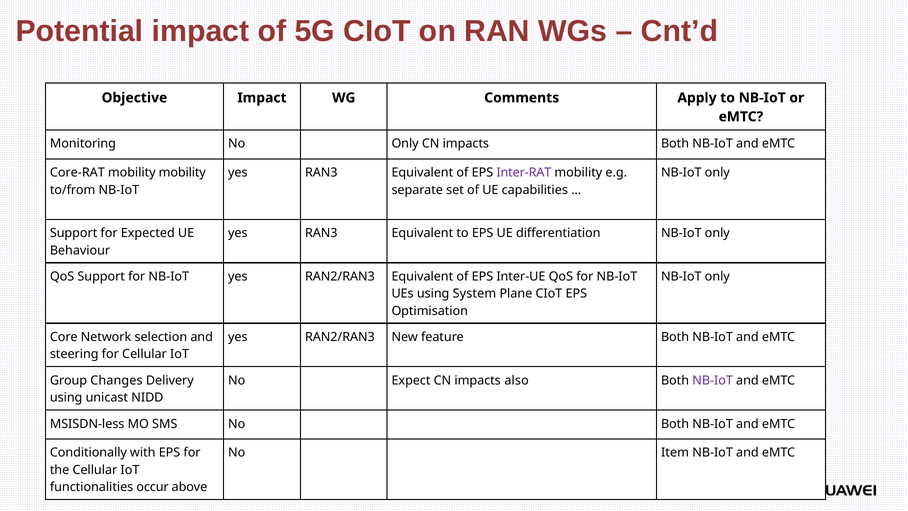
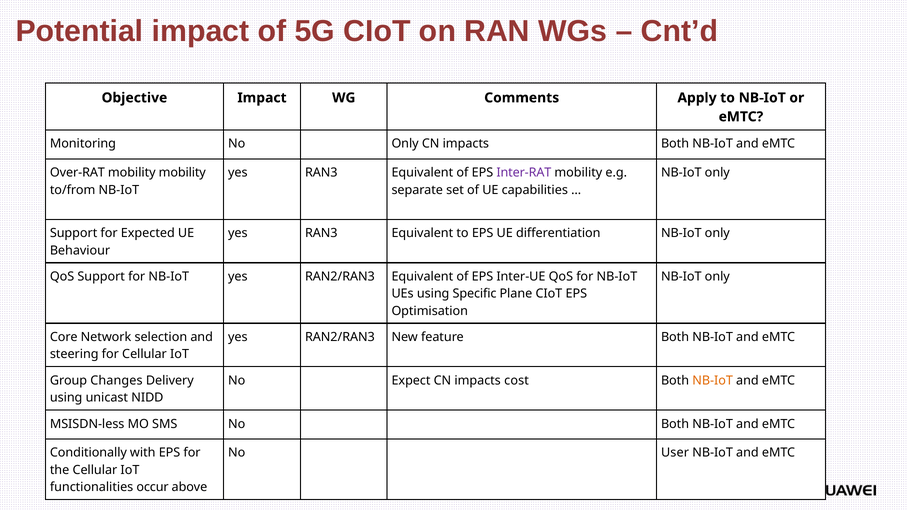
Core-RAT: Core-RAT -> Over-RAT (77, 173)
System: System -> Specific (475, 294)
also: also -> cost (517, 380)
NB-IoT colour: purple -> orange (713, 380)
Item: Item -> User (675, 453)
